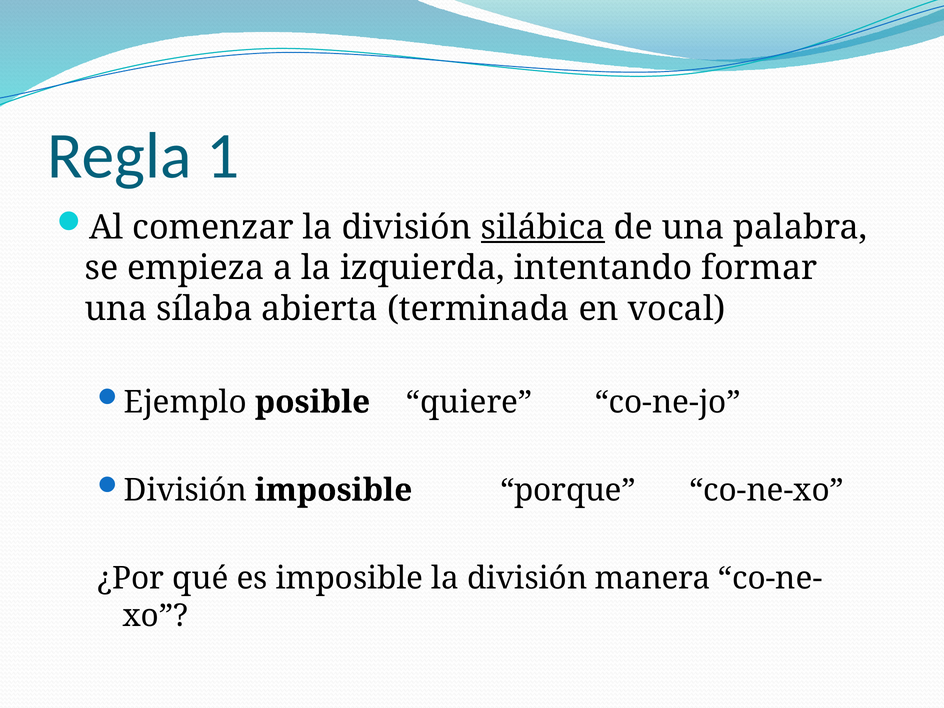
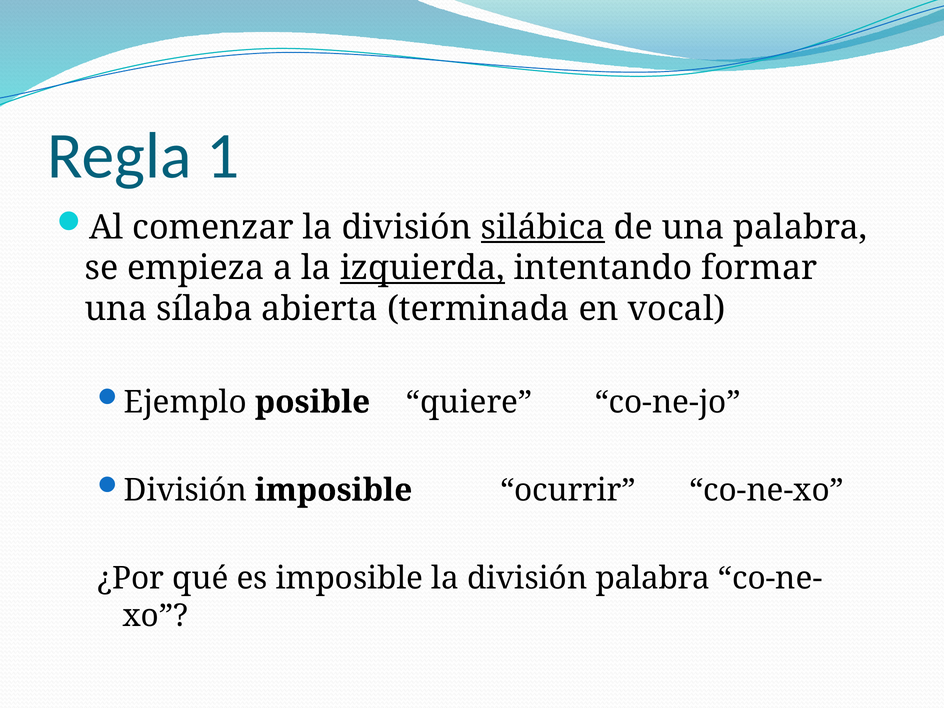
izquierda underline: none -> present (422, 268)
porque: porque -> ocurrir (568, 490)
división manera: manera -> palabra (653, 578)
